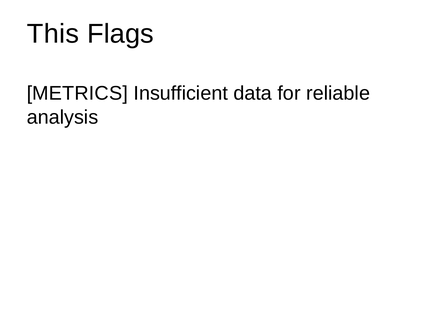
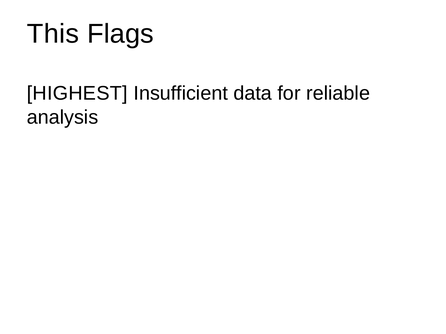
METRICS: METRICS -> HIGHEST (77, 94)
